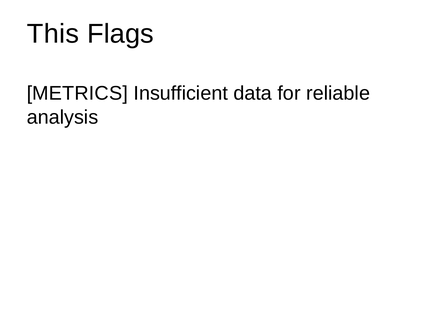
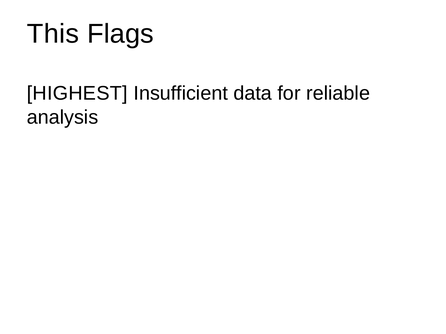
METRICS: METRICS -> HIGHEST (77, 94)
